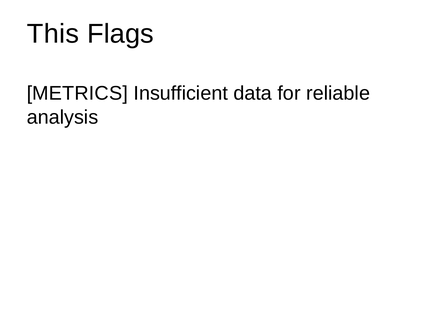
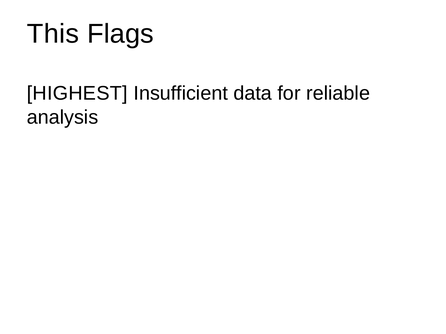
METRICS: METRICS -> HIGHEST (77, 94)
